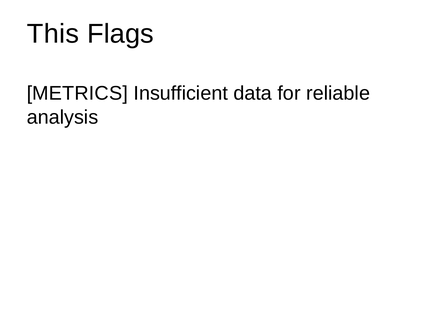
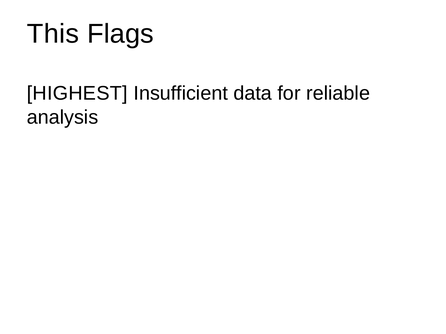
METRICS: METRICS -> HIGHEST (77, 94)
